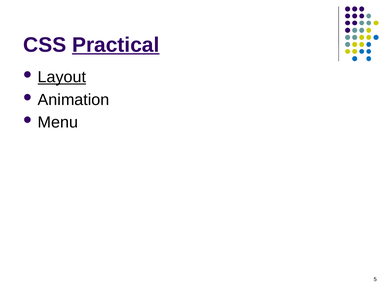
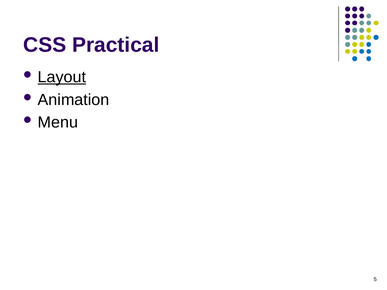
Practical underline: present -> none (116, 45)
